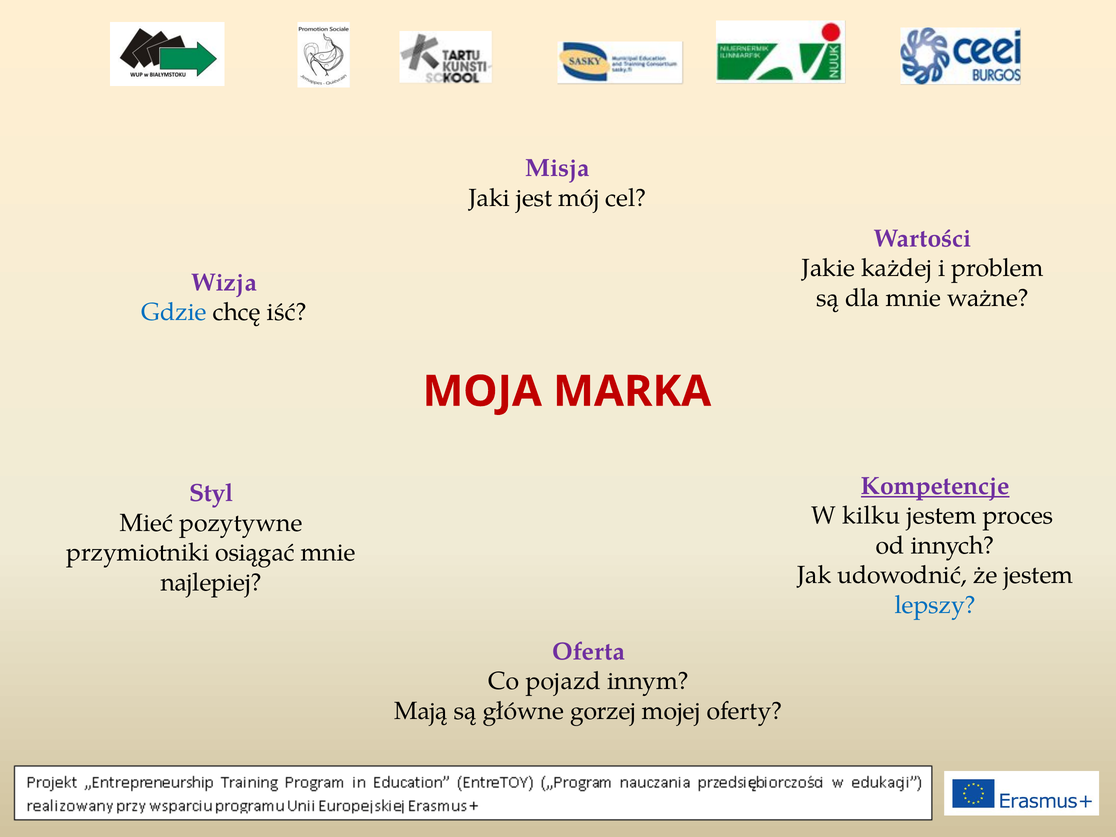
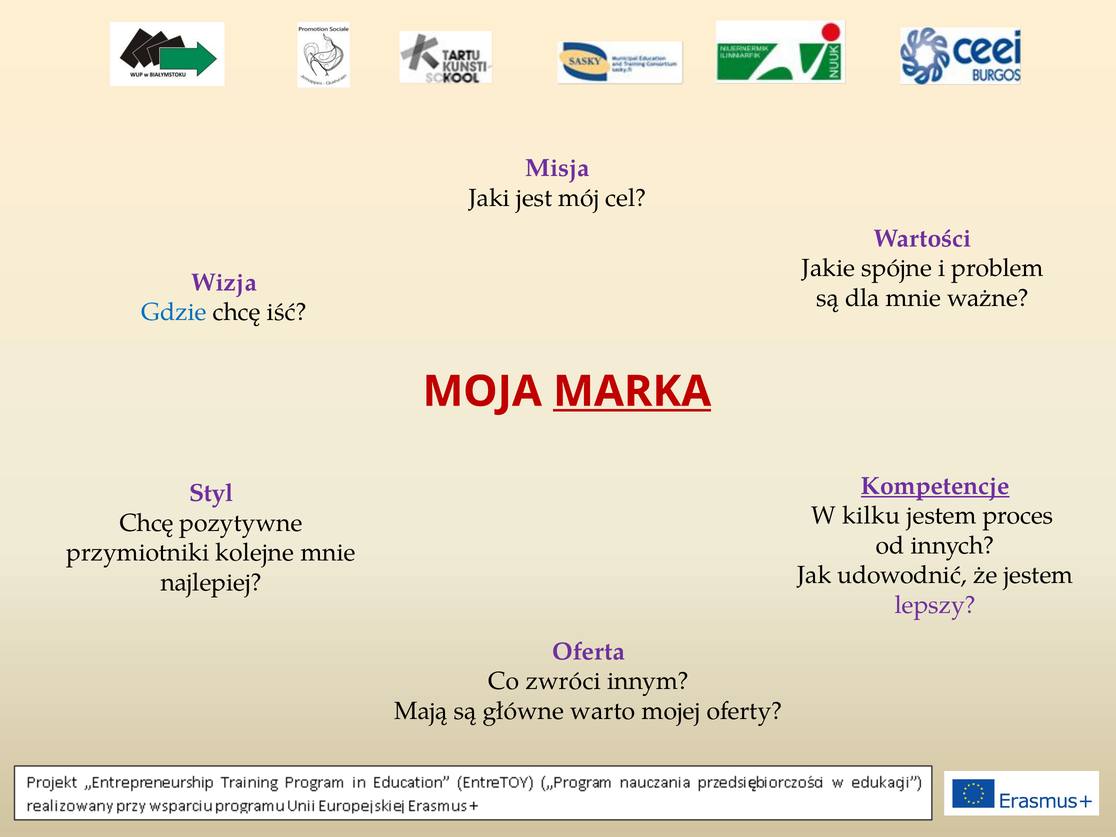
każdej: każdej -> spójne (897, 268)
MARKA underline: none -> present (632, 392)
Mieć: Mieć -> Chcę (147, 523)
osiągać: osiągać -> kolejne (255, 553)
lepszy colour: blue -> purple (935, 605)
pojazd: pojazd -> zwróci (563, 681)
gorzej: gorzej -> warto (603, 711)
